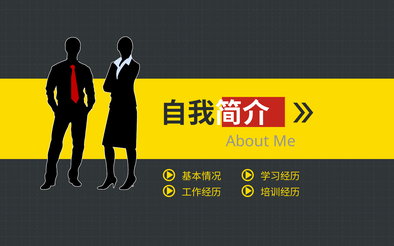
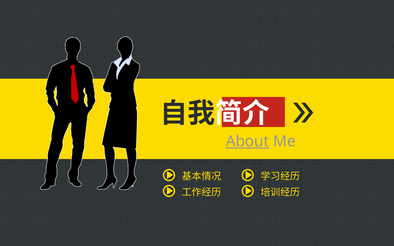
About underline: none -> present (247, 141)
